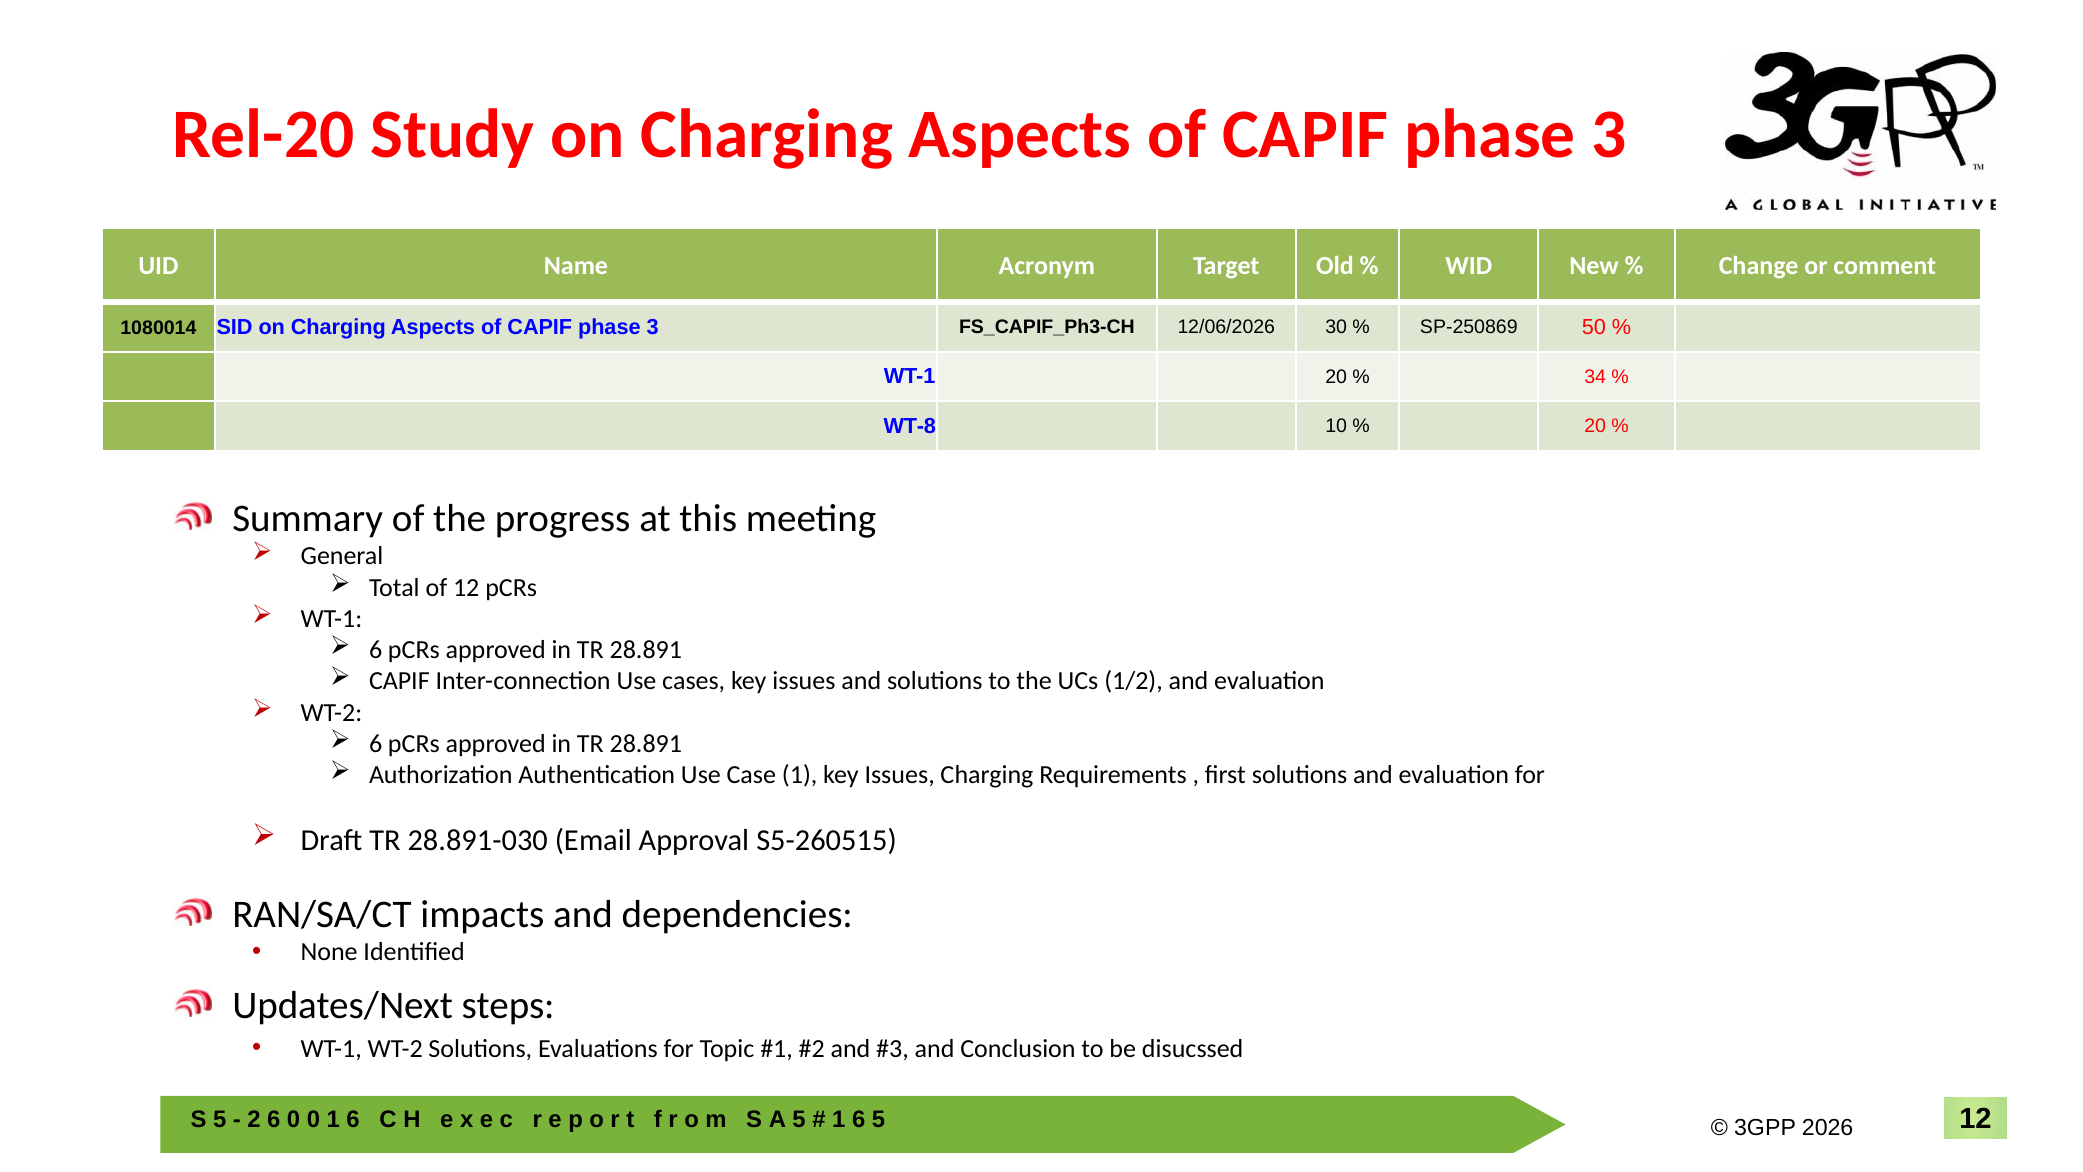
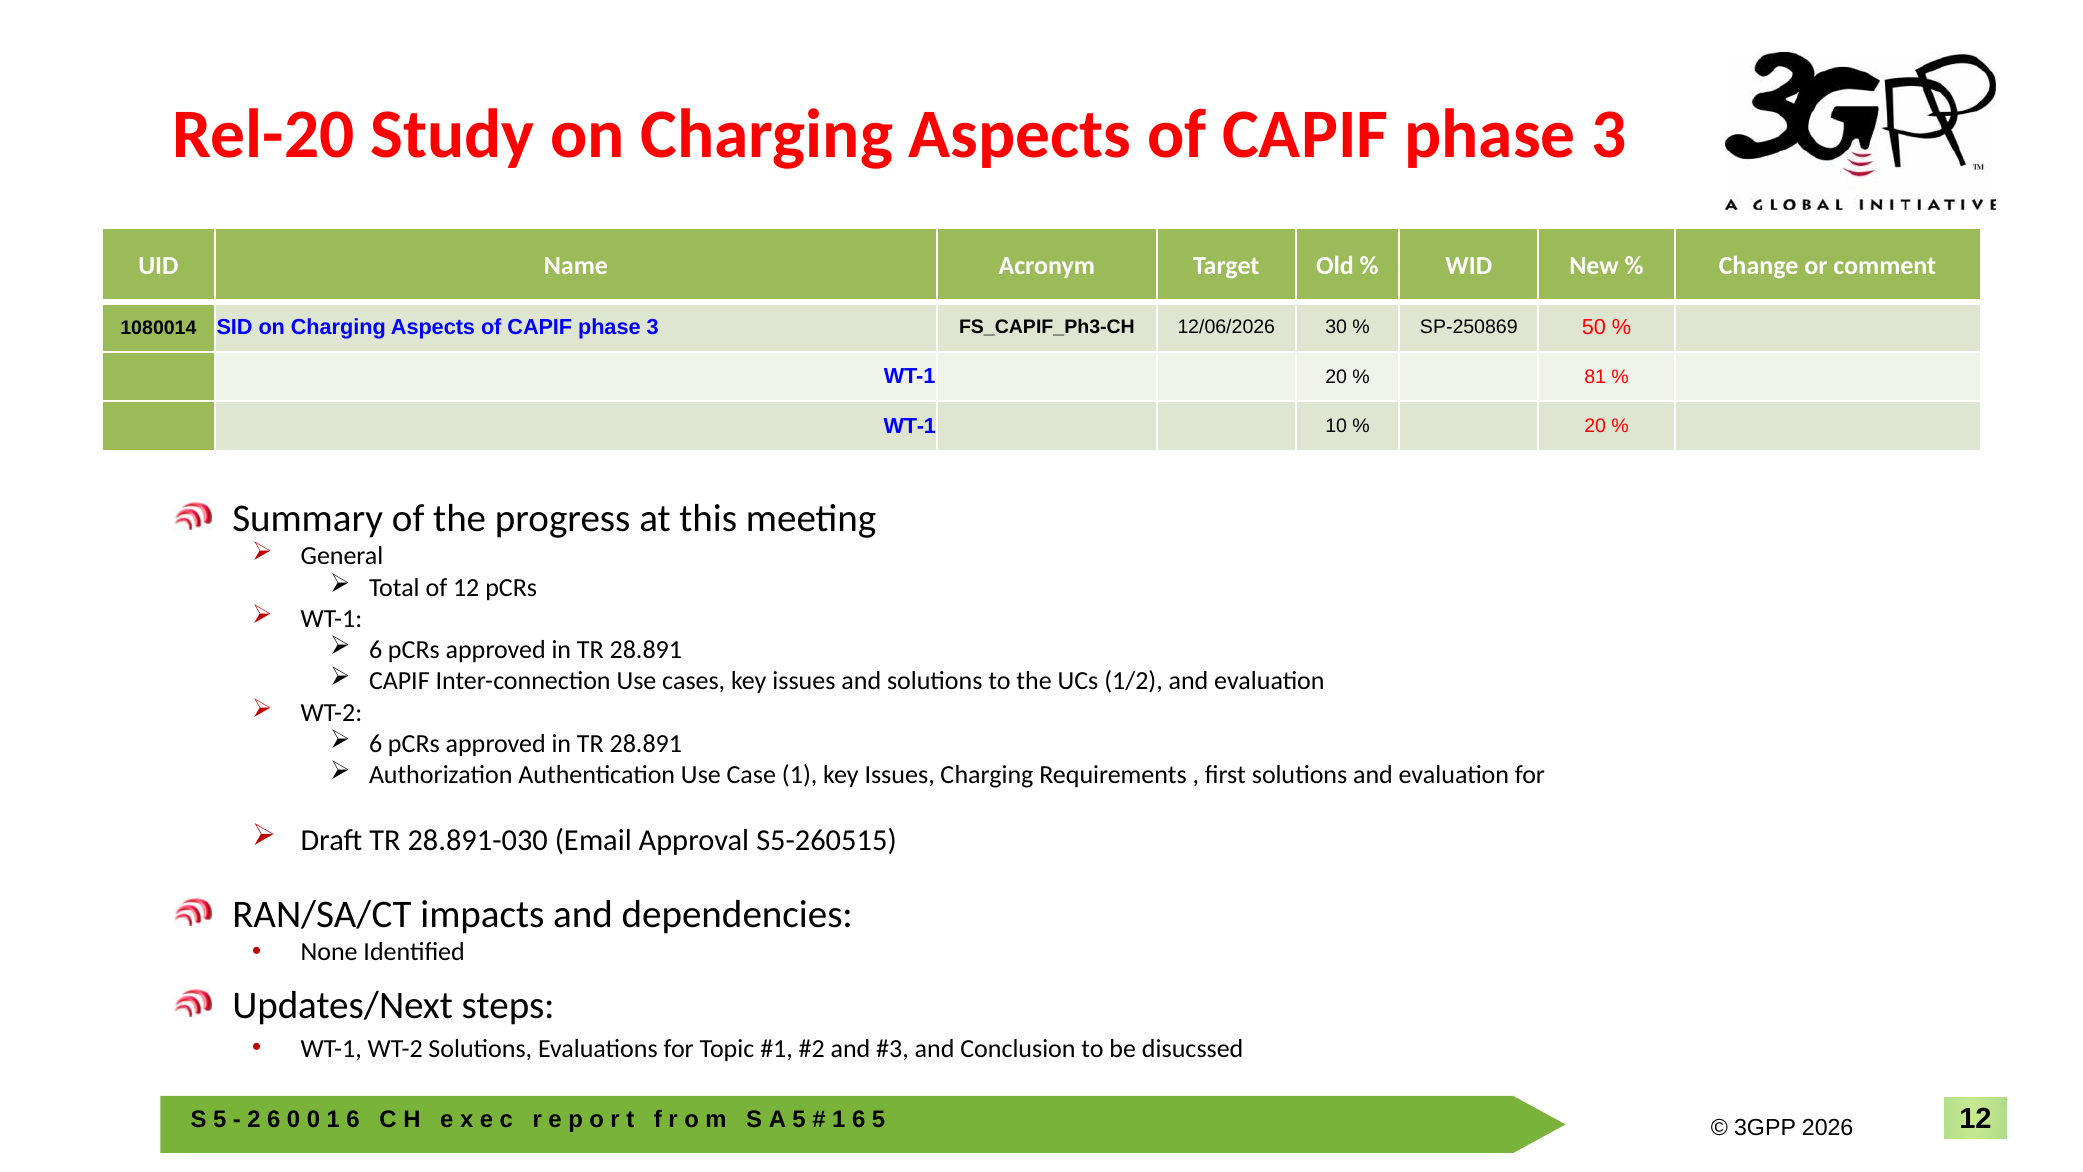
34: 34 -> 81 (1595, 377)
WT-8: WT-8 -> WT-1 (910, 426)
